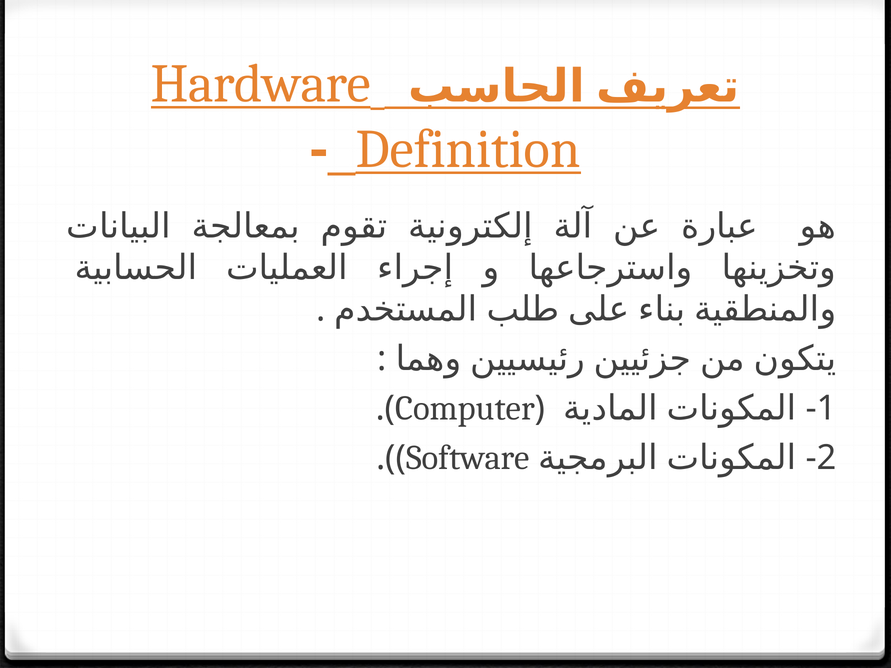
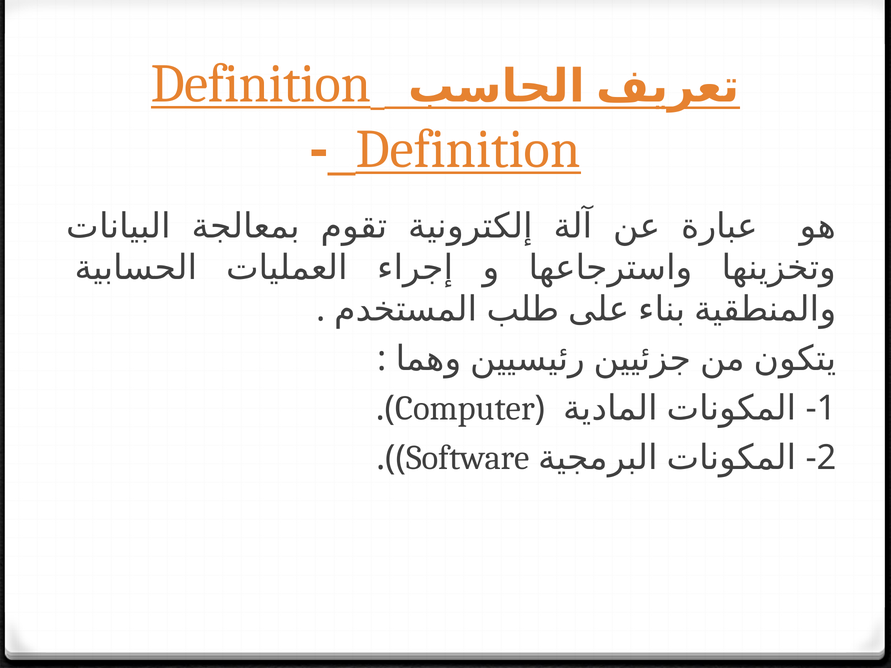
Hardware: Hardware -> Definition (261, 84)
